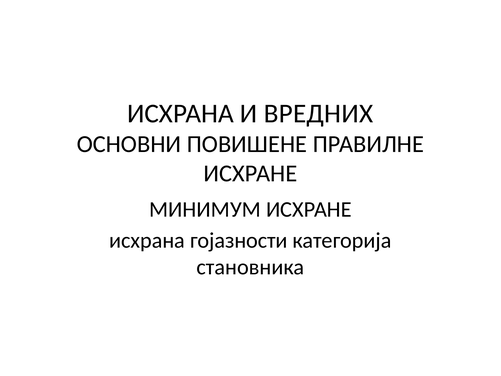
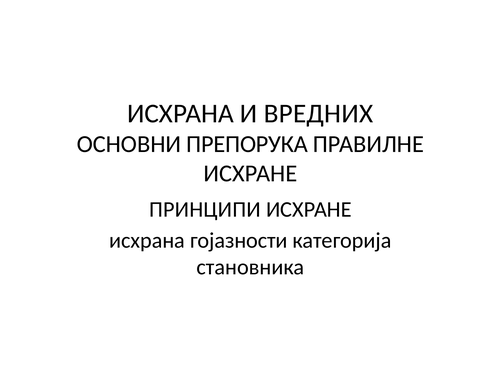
ПОВИШЕНЕ: ПОВИШЕНЕ -> ПРЕПОРУКА (247, 144)
МИНИМУМ: МИНИМУМ -> ПРИНЦИПИ (205, 209)
